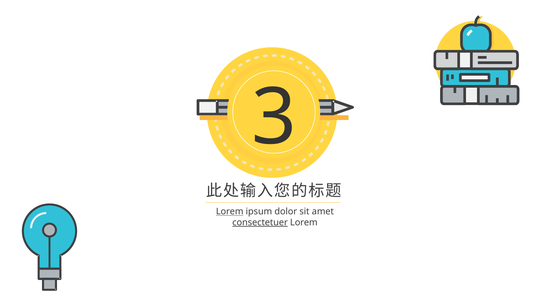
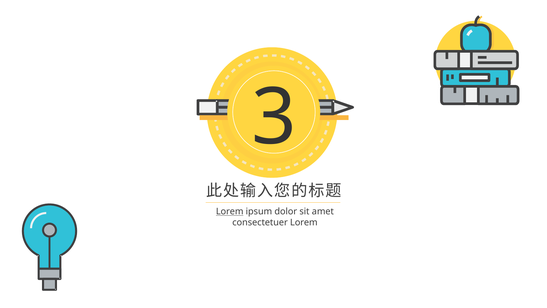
consectetuer underline: present -> none (260, 222)
